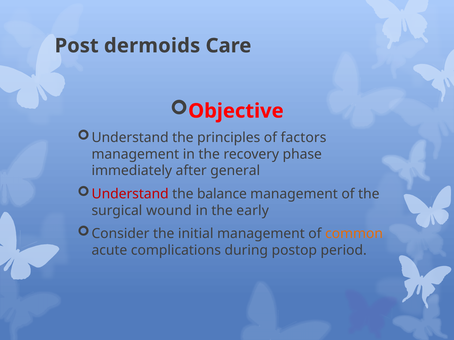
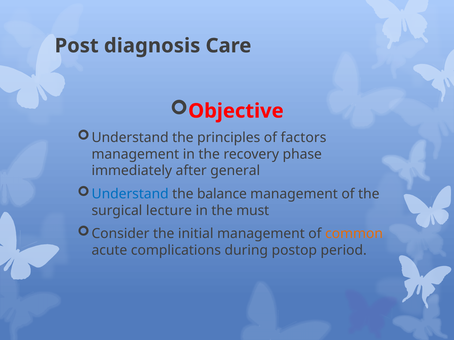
dermoids: dermoids -> diagnosis (152, 46)
Understand colour: red -> blue (130, 194)
wound: wound -> lecture (169, 211)
early: early -> must (253, 211)
